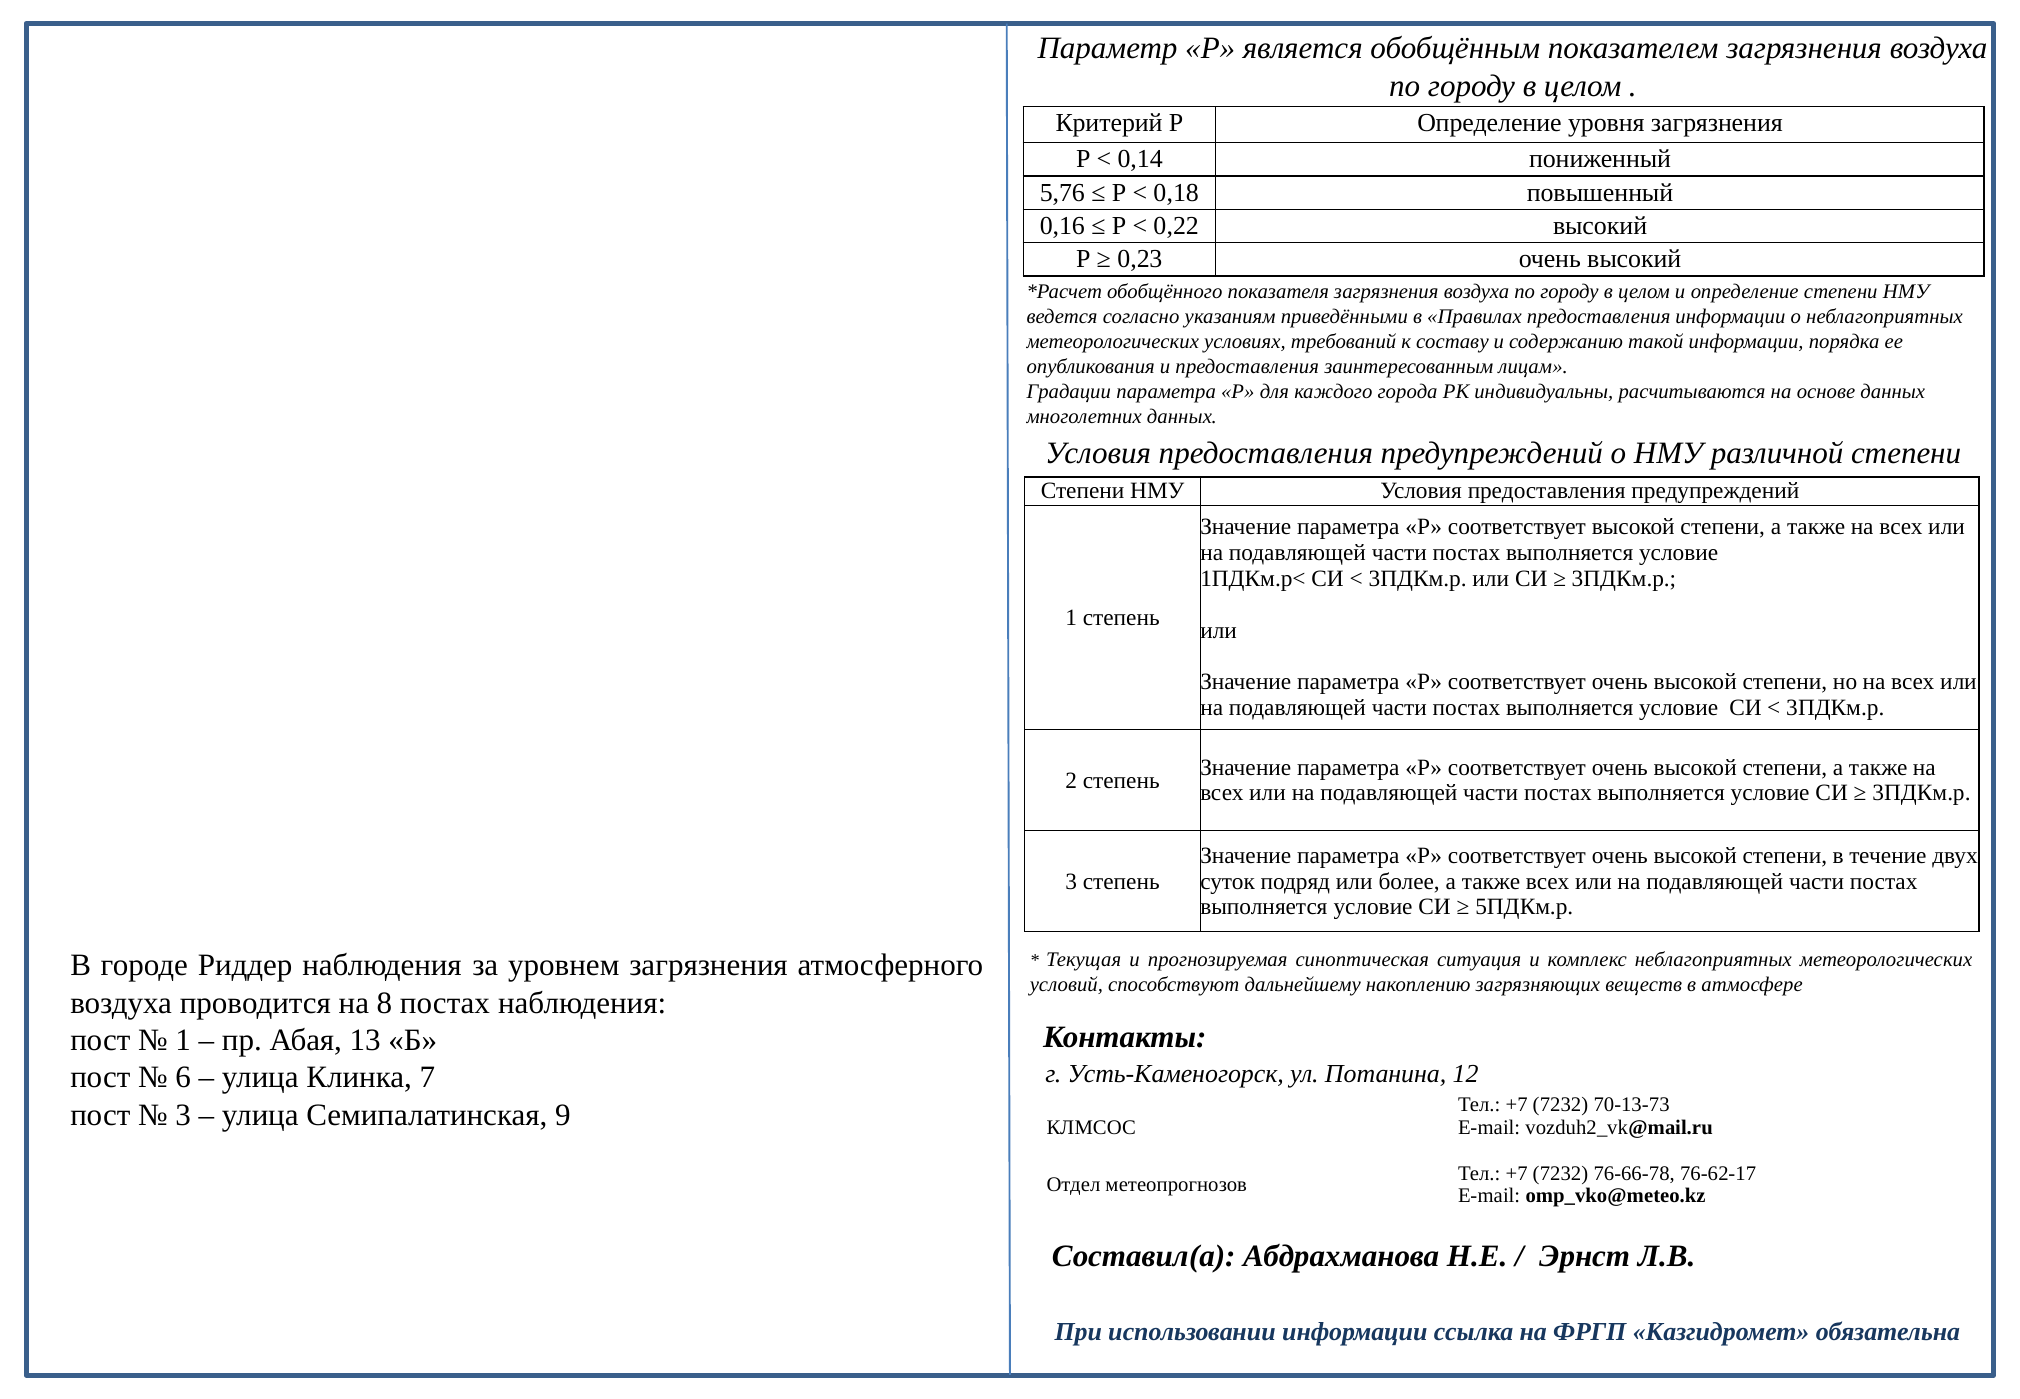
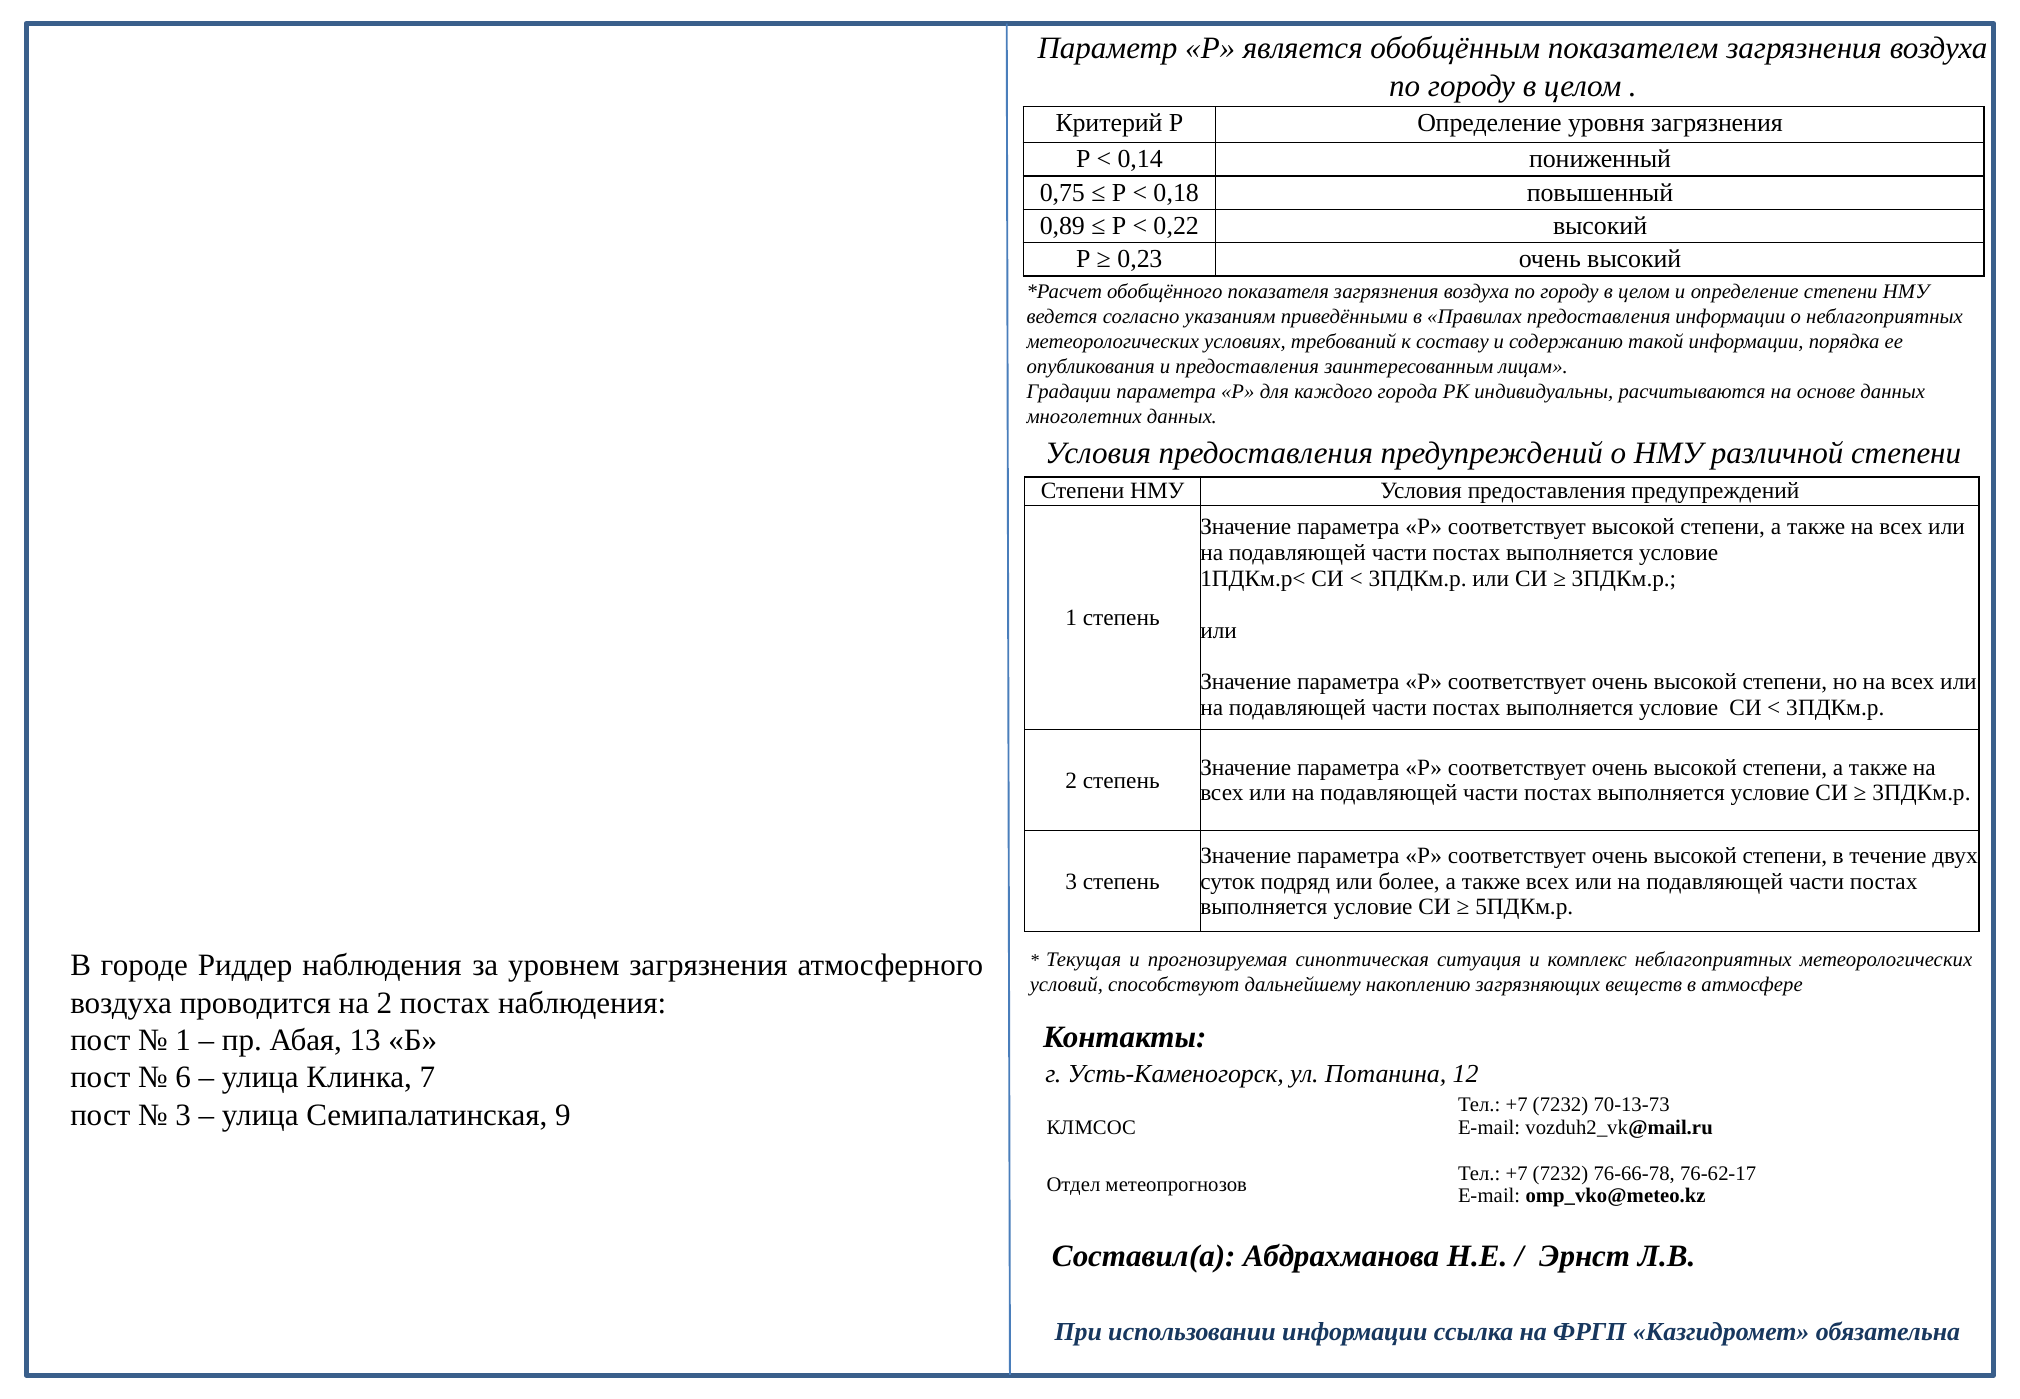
5,76: 5,76 -> 0,75 (1062, 192)
0,16: 0,16 -> 0,89 (1062, 226)
на 8: 8 -> 2 (384, 1003)
